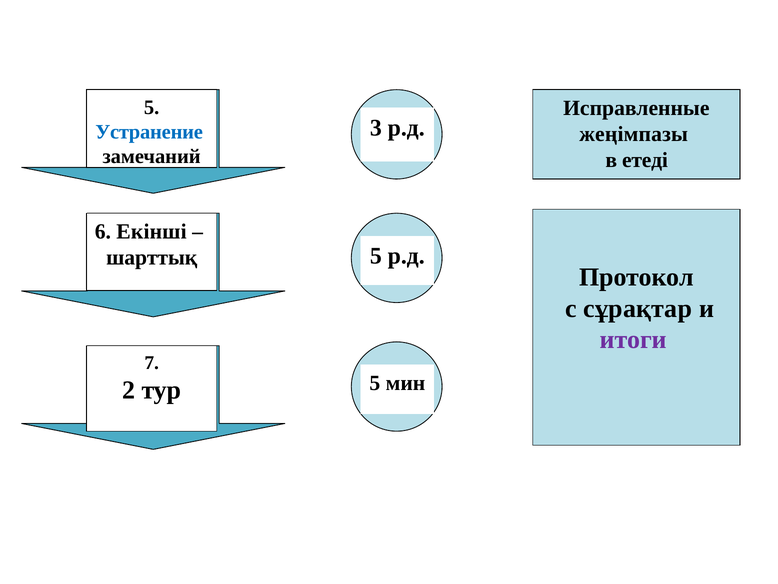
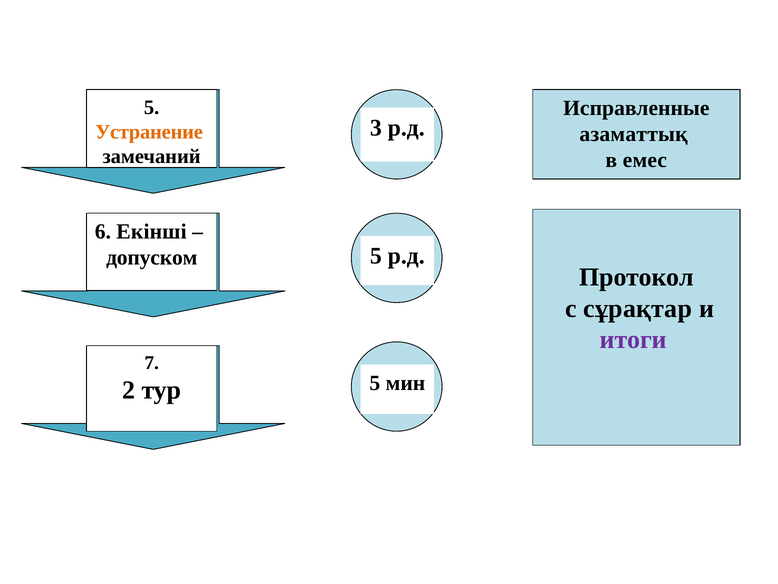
Устранение colour: blue -> orange (149, 132)
жеңімпазы: жеңімпазы -> азаматтық (634, 134)
етеді: етеді -> емес (645, 160)
шарттық: шарттық -> допуском (152, 257)
